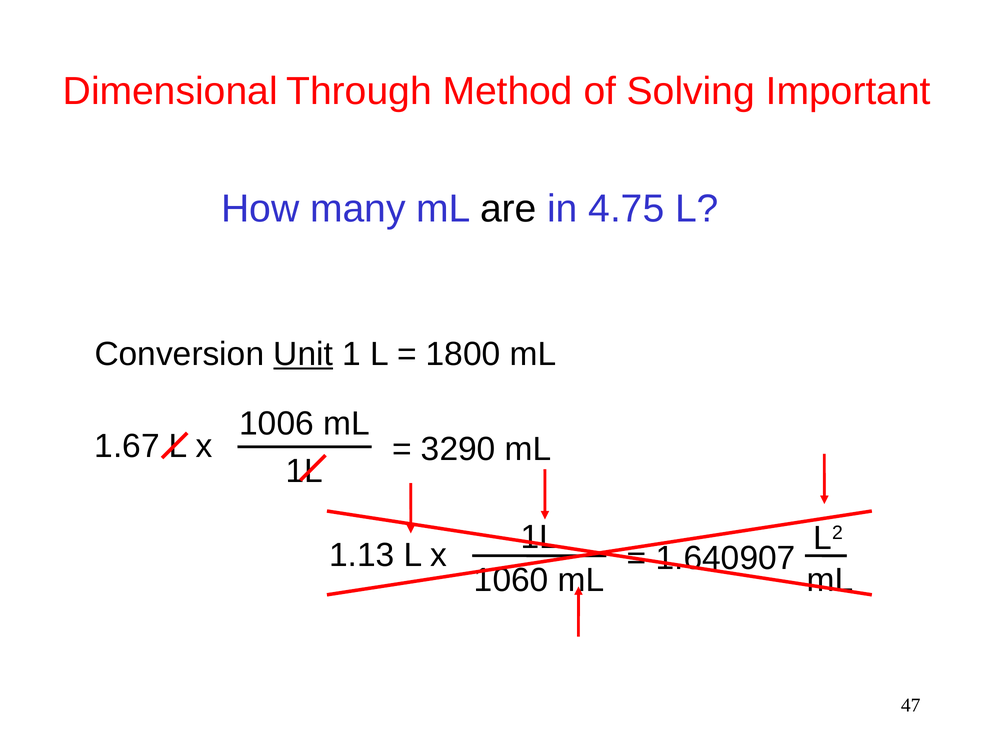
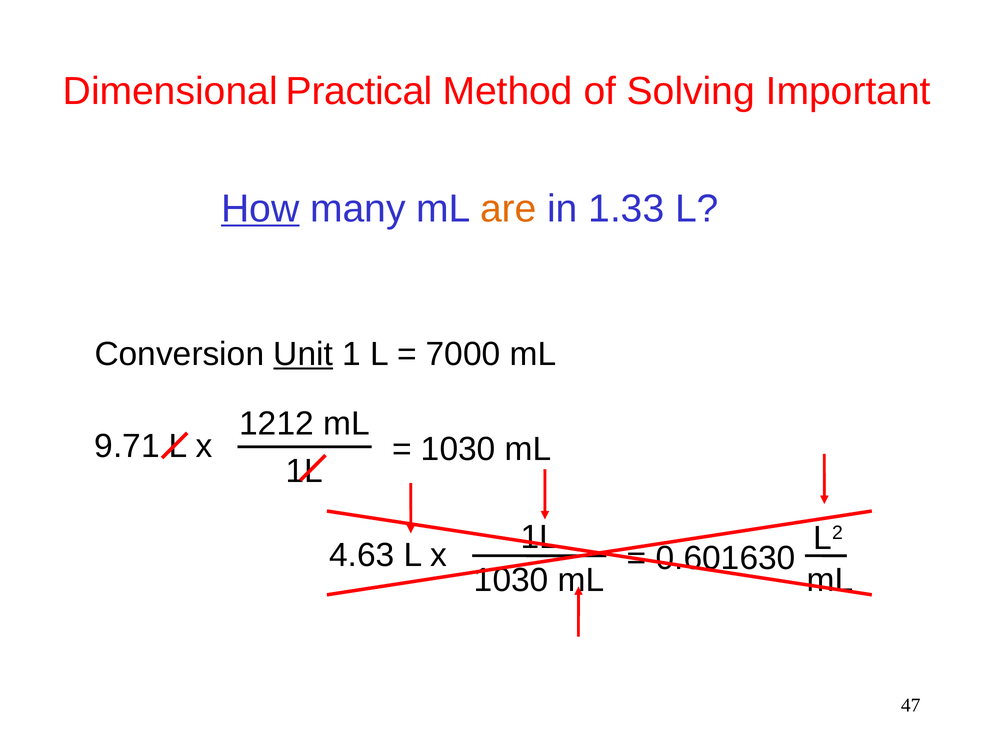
Through: Through -> Practical (359, 91)
How underline: none -> present (260, 209)
are colour: black -> orange (508, 209)
4.75: 4.75 -> 1.33 (626, 209)
1800: 1800 -> 7000 (463, 354)
1006: 1006 -> 1212 (277, 424)
1.67: 1.67 -> 9.71 (127, 447)
3290: 3290 -> 1030 (458, 449)
1.13: 1.13 -> 4.63 (362, 556)
1.640907: 1.640907 -> 0.601630 (726, 558)
1060: 1060 -> 1030 (511, 581)
